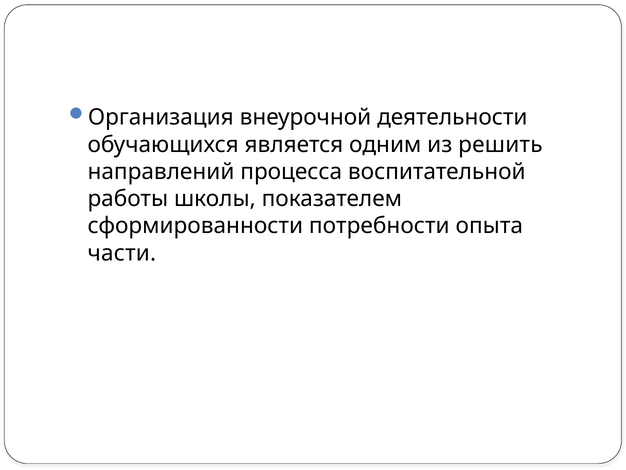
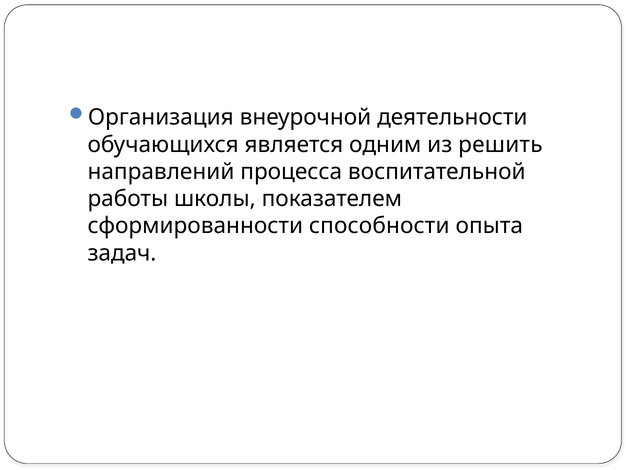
потребности: потребности -> способности (379, 226)
части: части -> задач (122, 253)
